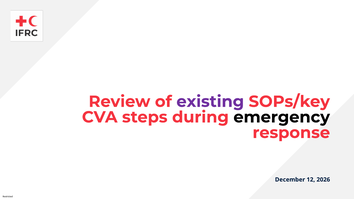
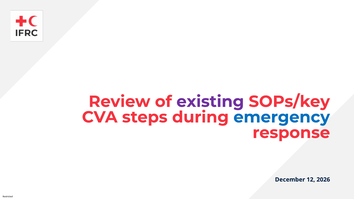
emergency colour: black -> blue (282, 117)
